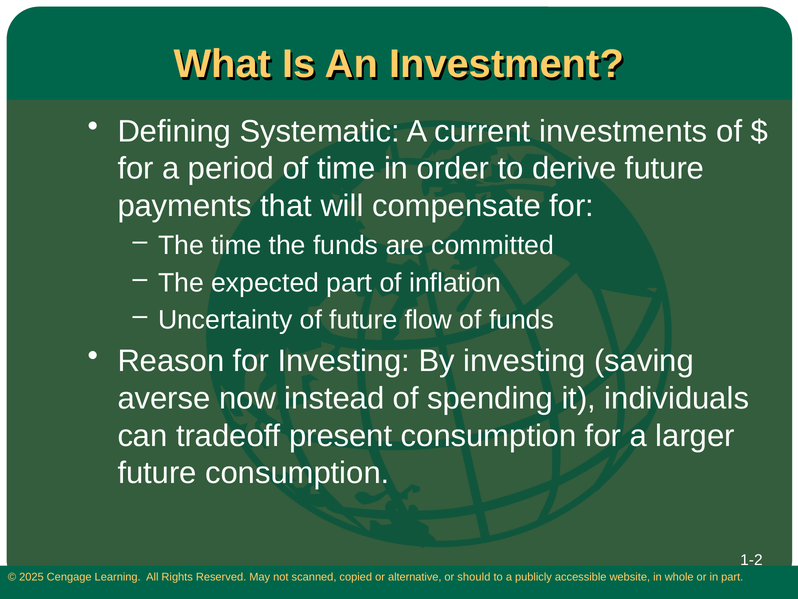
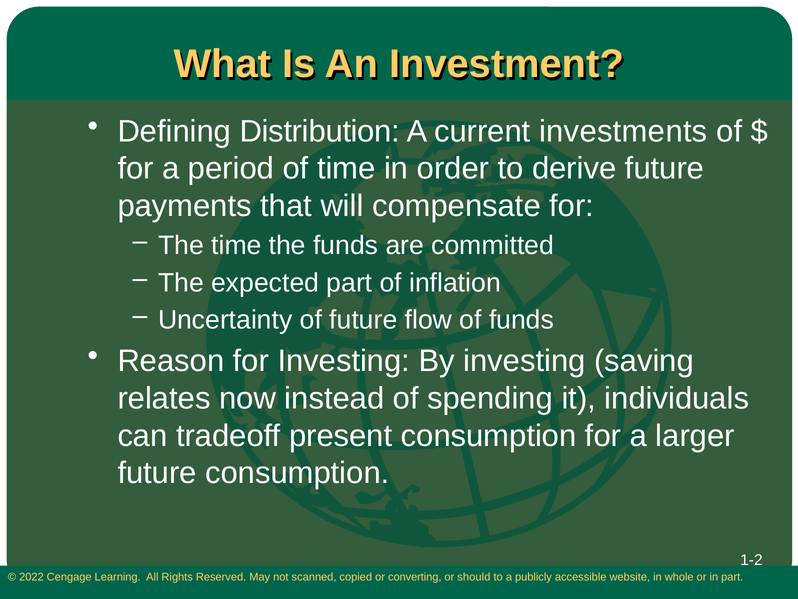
Systematic: Systematic -> Distribution (320, 131)
averse: averse -> relates (164, 398)
2025: 2025 -> 2022 (31, 577)
alternative: alternative -> converting (415, 577)
